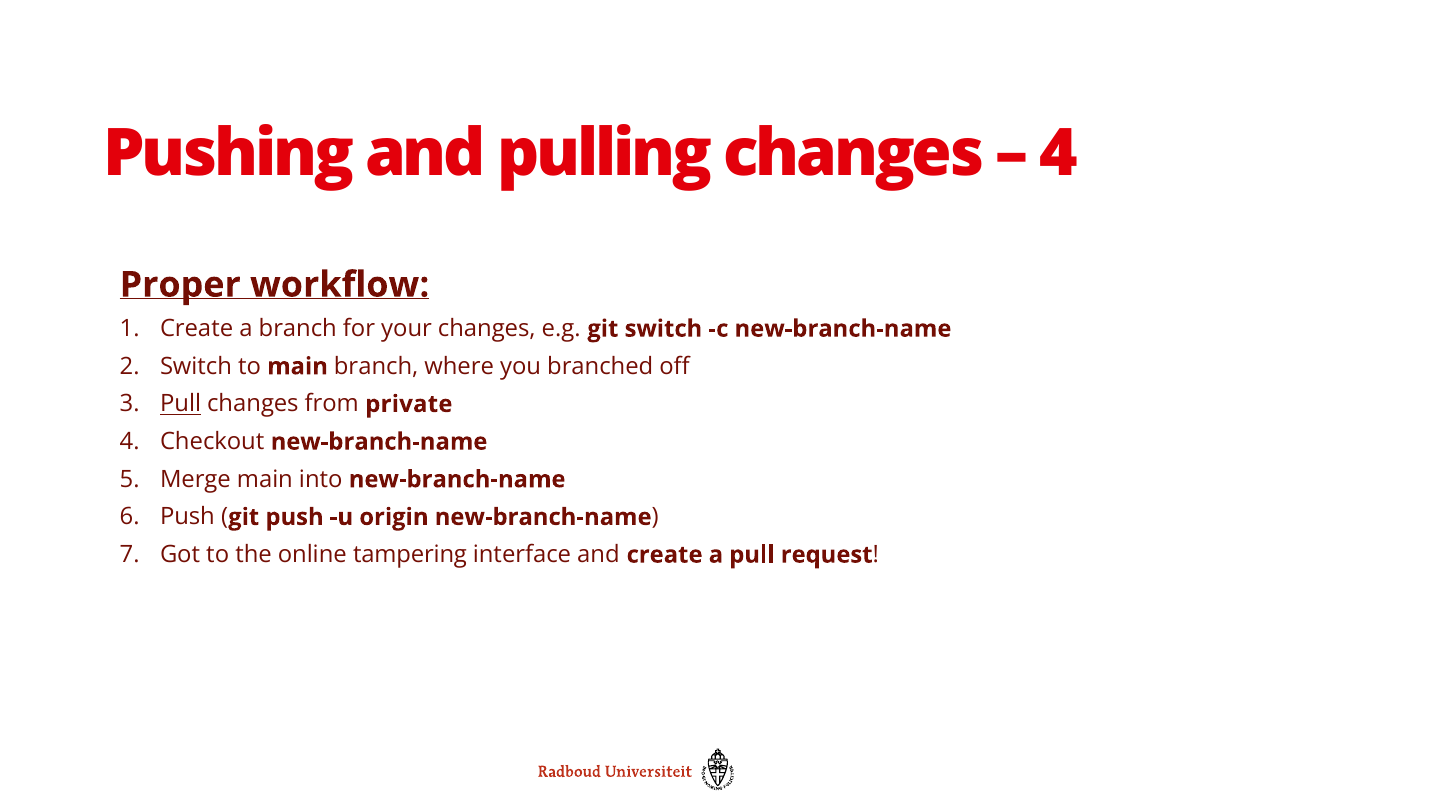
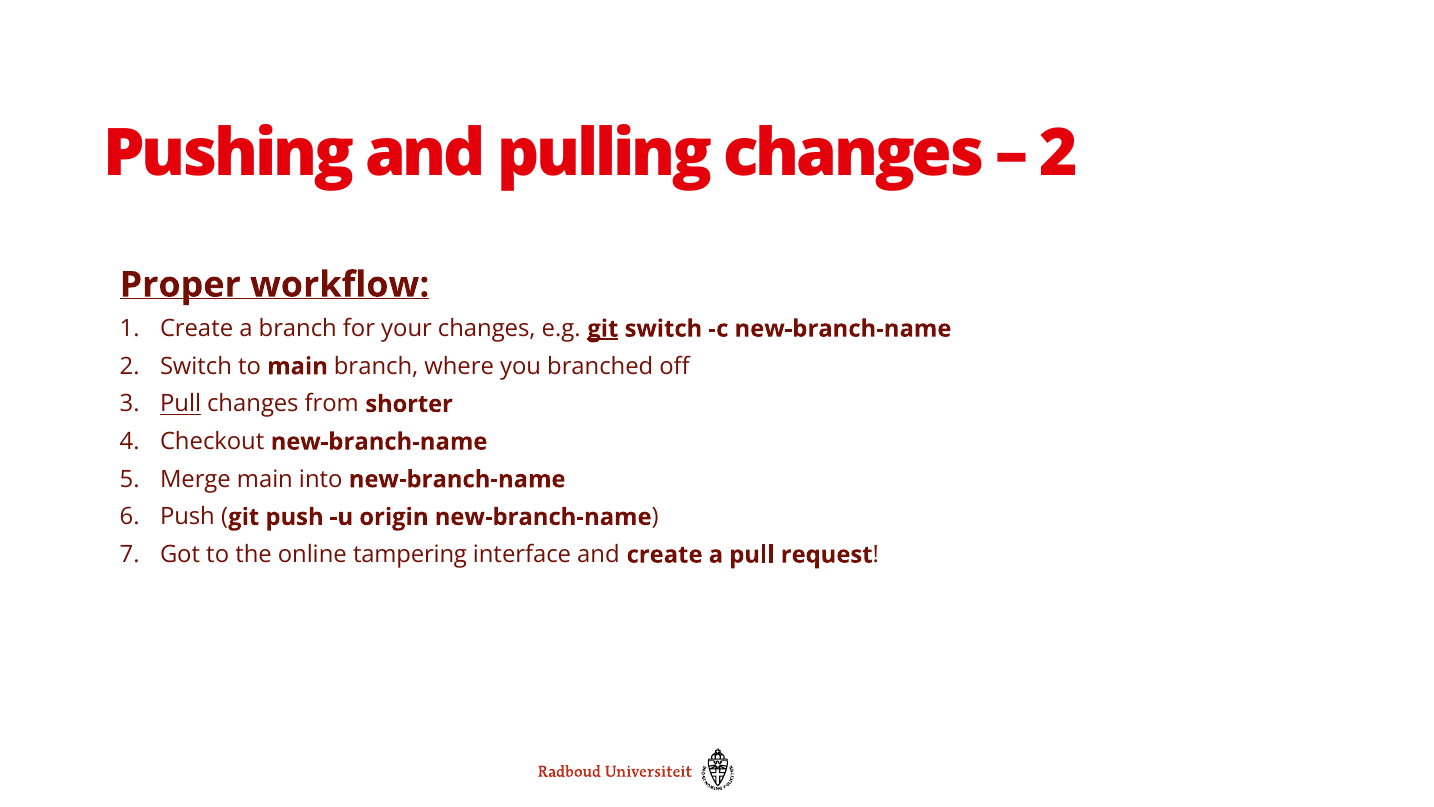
4: 4 -> 2 (1058, 154)
git underline: none -> present (603, 329)
private: private -> shorter (409, 404)
